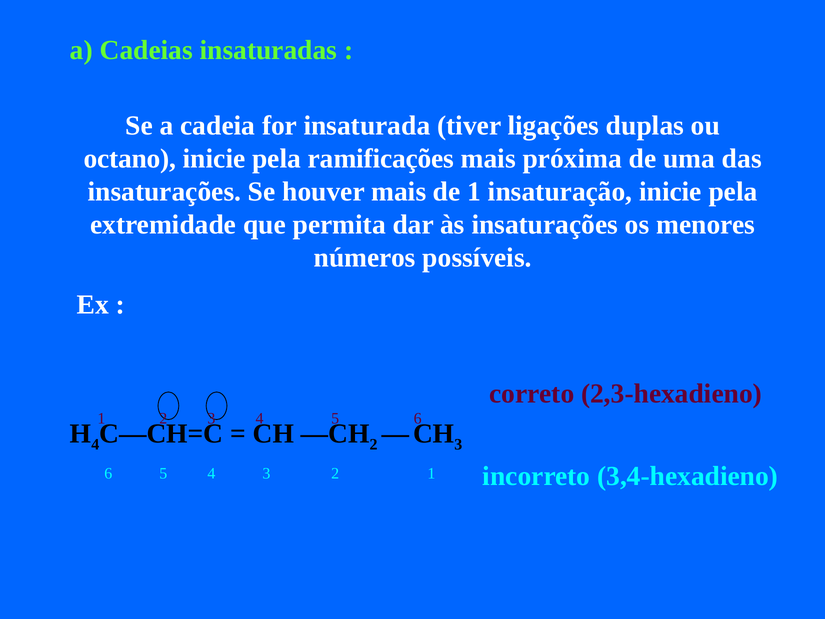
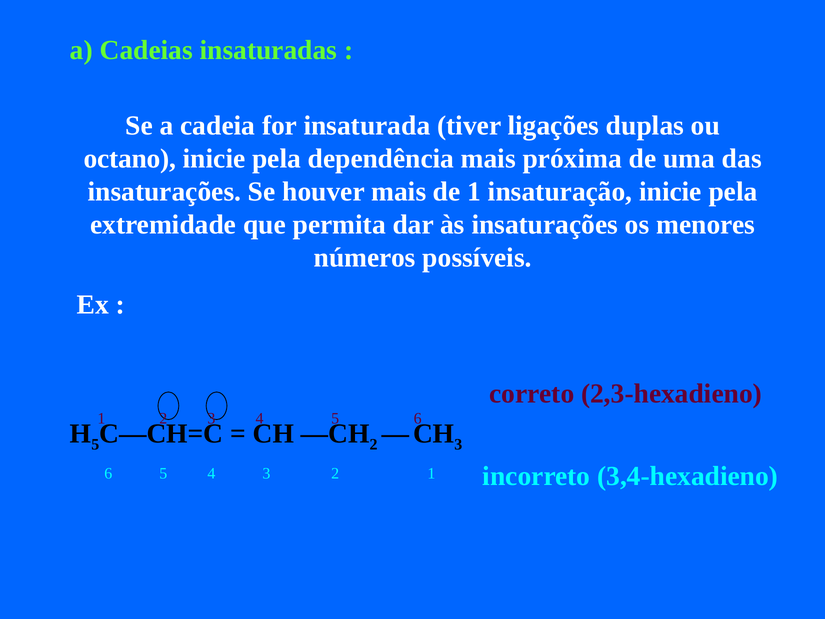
ramificações: ramificações -> dependência (381, 159)
4: 4 -> 5 (95, 444)
